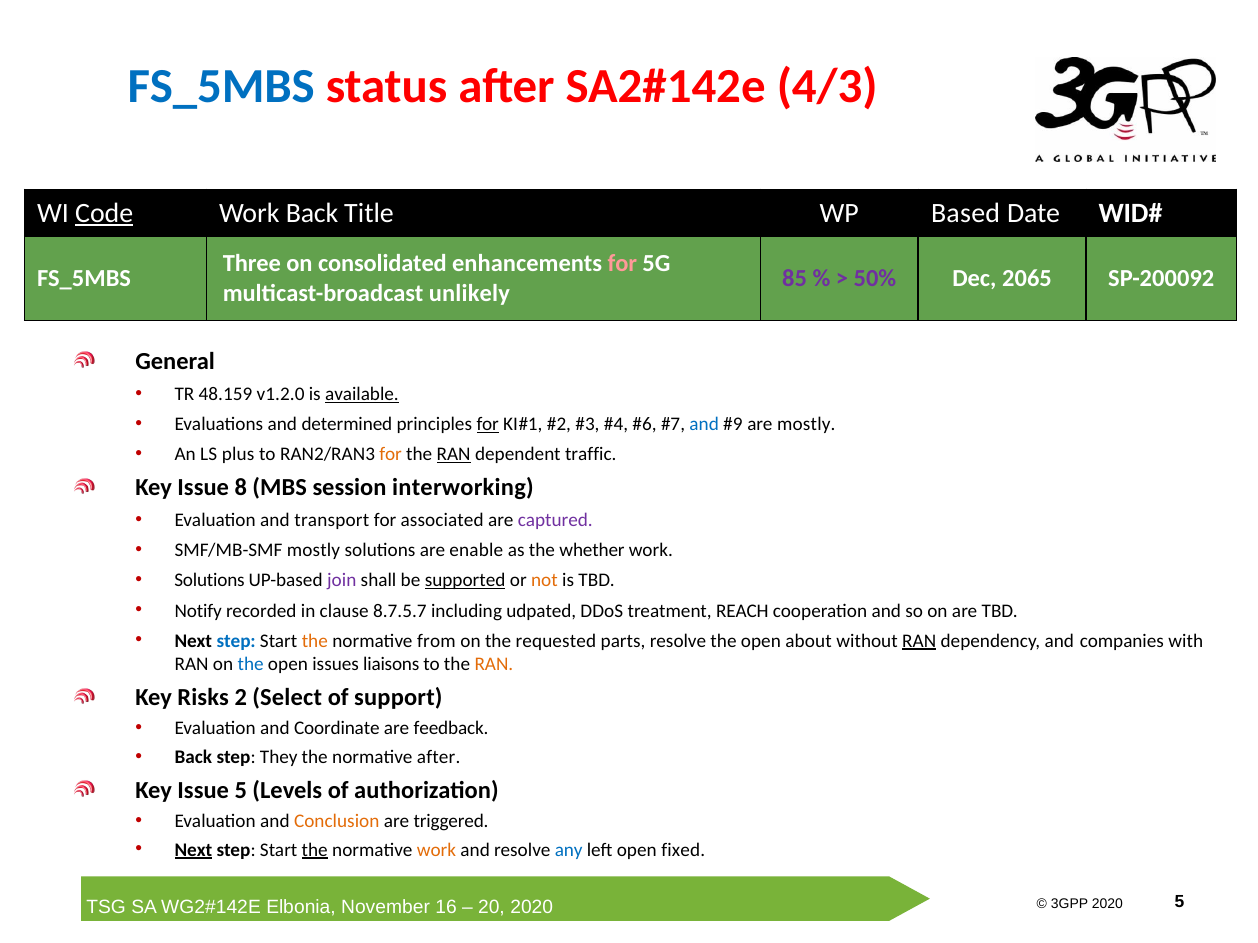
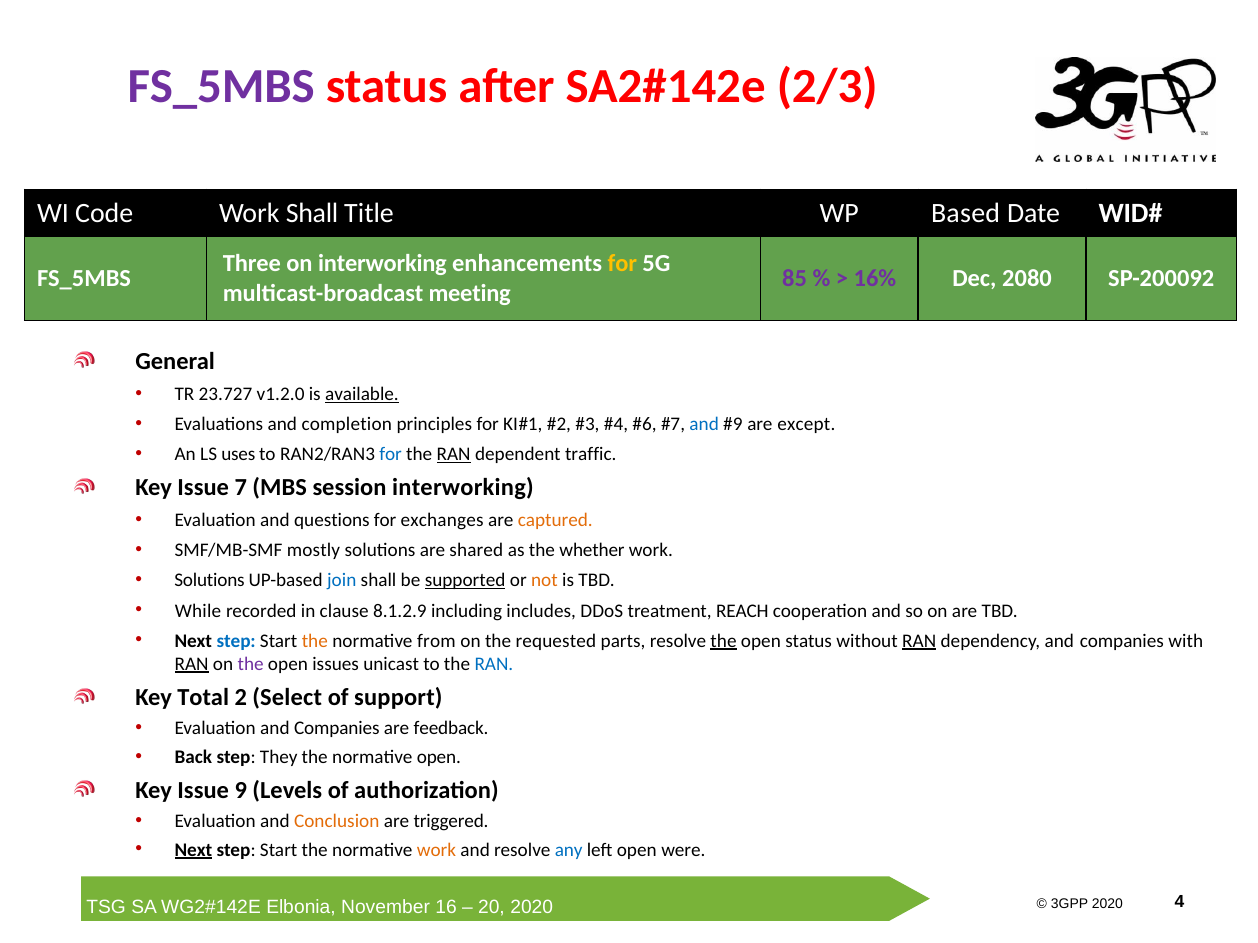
FS_5MBS colour: blue -> purple (221, 86)
4/3: 4/3 -> 2/3 (827, 86)
Code underline: present -> none (104, 213)
Work Back: Back -> Shall (312, 213)
on consolidated: consolidated -> interworking (382, 264)
for colour: pink -> yellow (622, 264)
50%: 50% -> 16% (875, 279)
2065: 2065 -> 2080 (1027, 279)
unlikely: unlikely -> meeting (470, 294)
48.159: 48.159 -> 23.727 (226, 394)
determined: determined -> completion (347, 424)
for underline: present -> none (488, 424)
are mostly: mostly -> except (806, 424)
plus: plus -> uses (238, 454)
for colour: orange -> blue (391, 454)
8: 8 -> 7 (241, 488)
transport: transport -> questions (332, 521)
associated: associated -> exchanges (442, 521)
captured colour: purple -> orange (555, 521)
enable: enable -> shared (476, 551)
join colour: purple -> blue (342, 581)
Notify: Notify -> While (198, 611)
8.7.5.7: 8.7.5.7 -> 8.1.2.9 (400, 611)
udpated: udpated -> includes (541, 611)
the underline: none -> present (723, 641)
open about: about -> status (809, 641)
RAN underline: none -> present (192, 664)
the colour: blue -> purple (251, 664)
liaisons: liaisons -> unicast (391, 664)
RAN colour: orange -> blue (494, 664)
Risks: Risks -> Total (203, 698)
Evaluation and Coordinate: Coordinate -> Companies (337, 729)
normative after: after -> open (439, 757)
Issue 5: 5 -> 9 (241, 791)
the underline: present -> none (315, 850)
fixed: fixed -> were (683, 850)
2020 5: 5 -> 4 (1180, 902)
